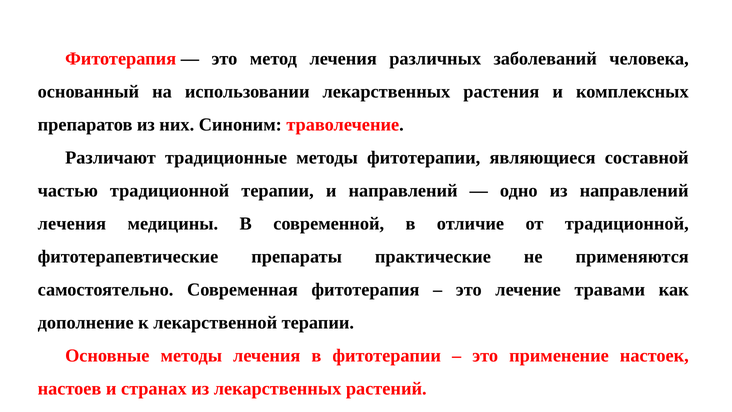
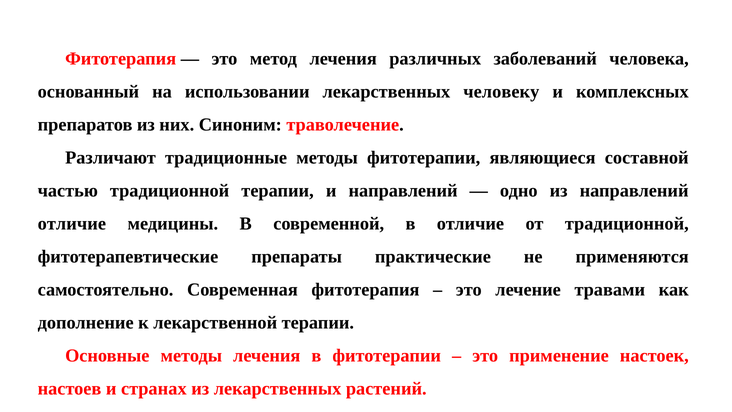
растения: растения -> человеку (501, 92)
лечения: лечения -> отличие (72, 224)
